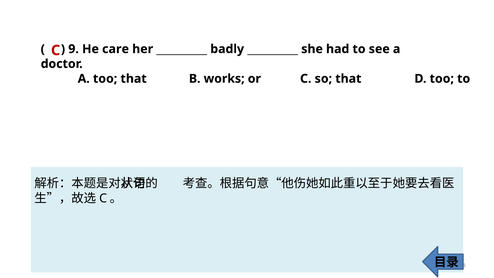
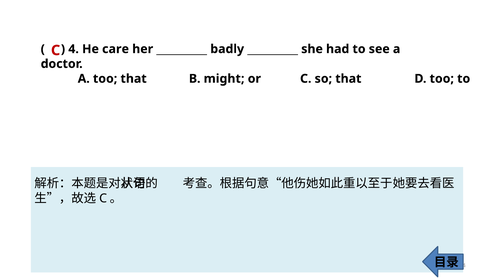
9: 9 -> 4 (74, 49)
works: works -> might (224, 79)
